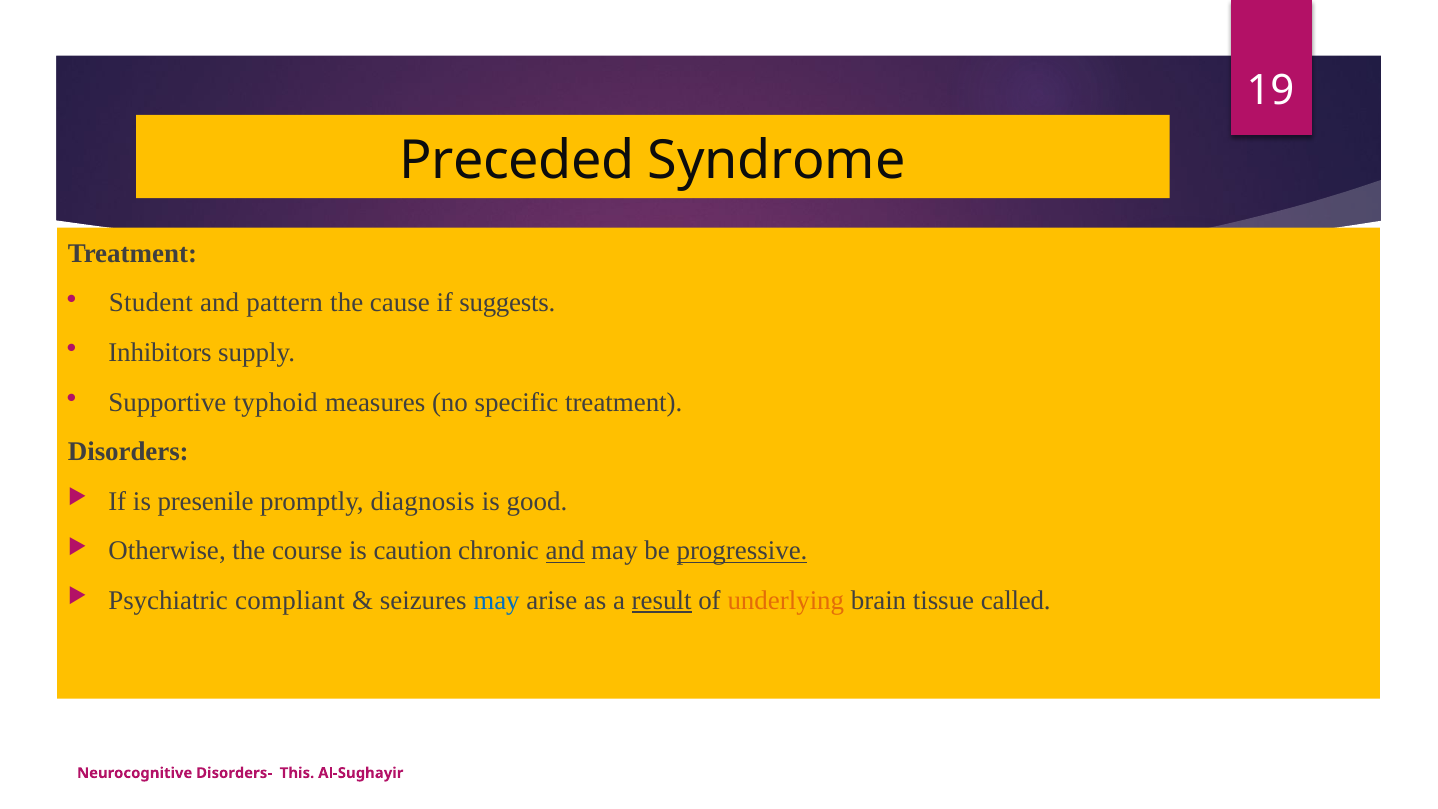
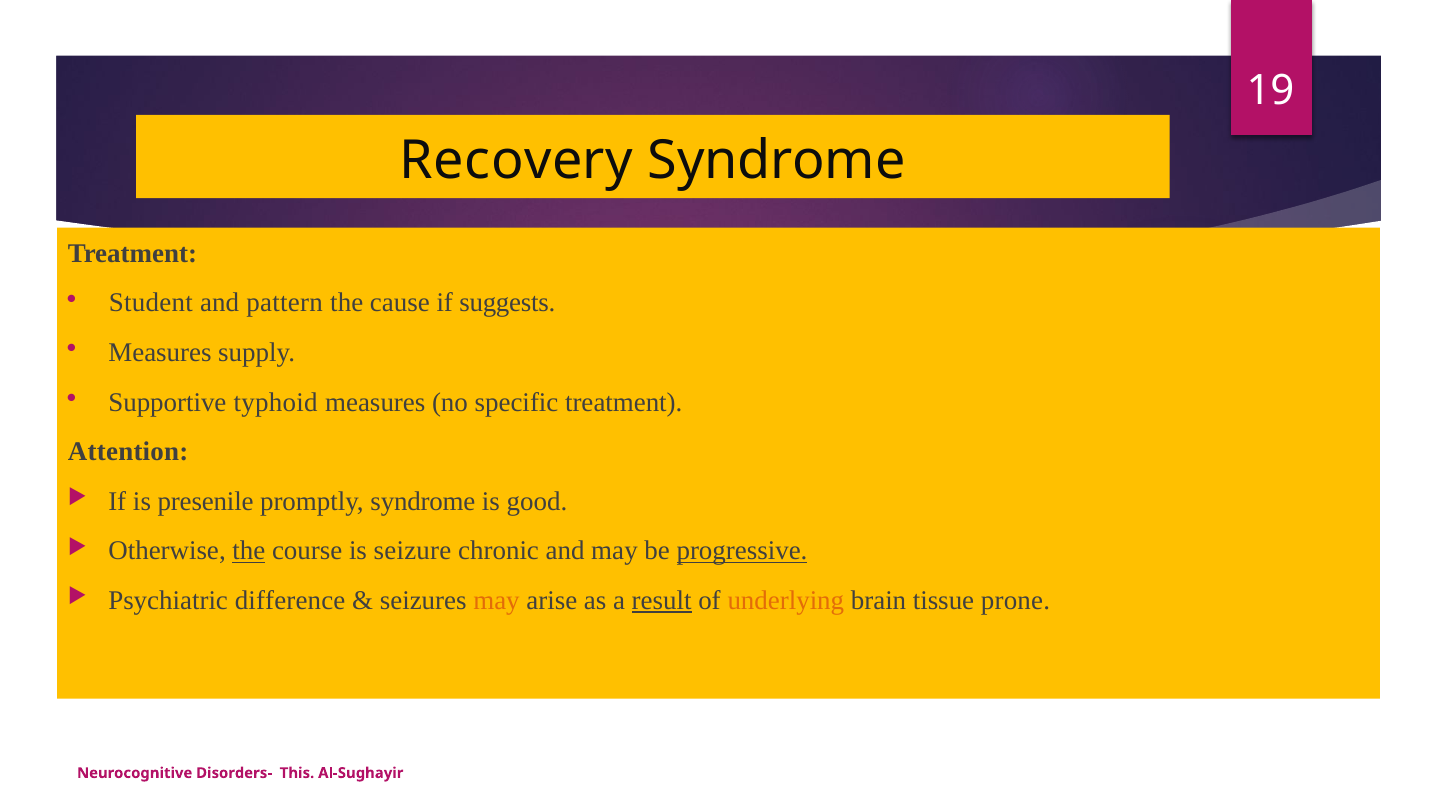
Preceded: Preceded -> Recovery (517, 160)
Inhibitors: Inhibitors -> Measures (160, 353)
Disorders: Disorders -> Attention (128, 452)
promptly diagnosis: diagnosis -> syndrome (423, 501)
the underline: none -> present (249, 551)
caution: caution -> seizure (413, 551)
and underline: present -> none (565, 551)
compliant: compliant -> difference (290, 601)
may colour: blue -> orange (497, 601)
called: called -> prone (1015, 601)
